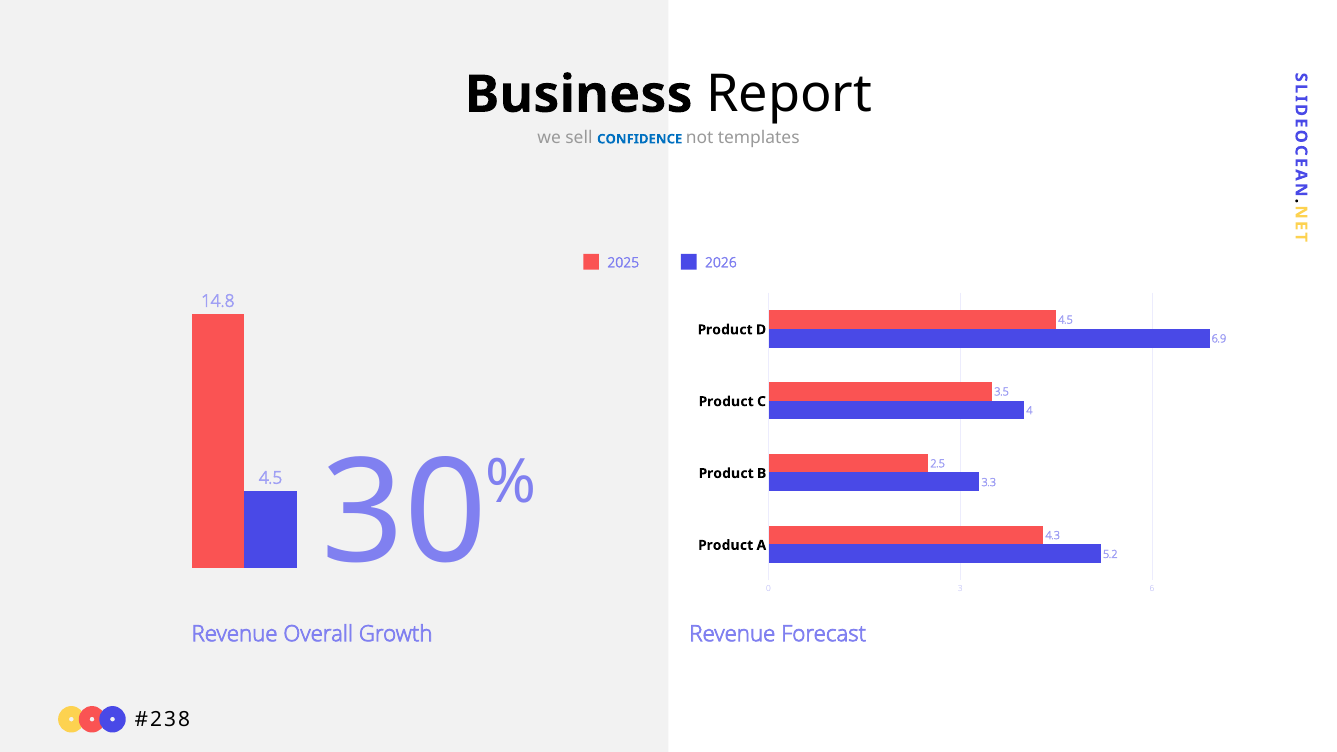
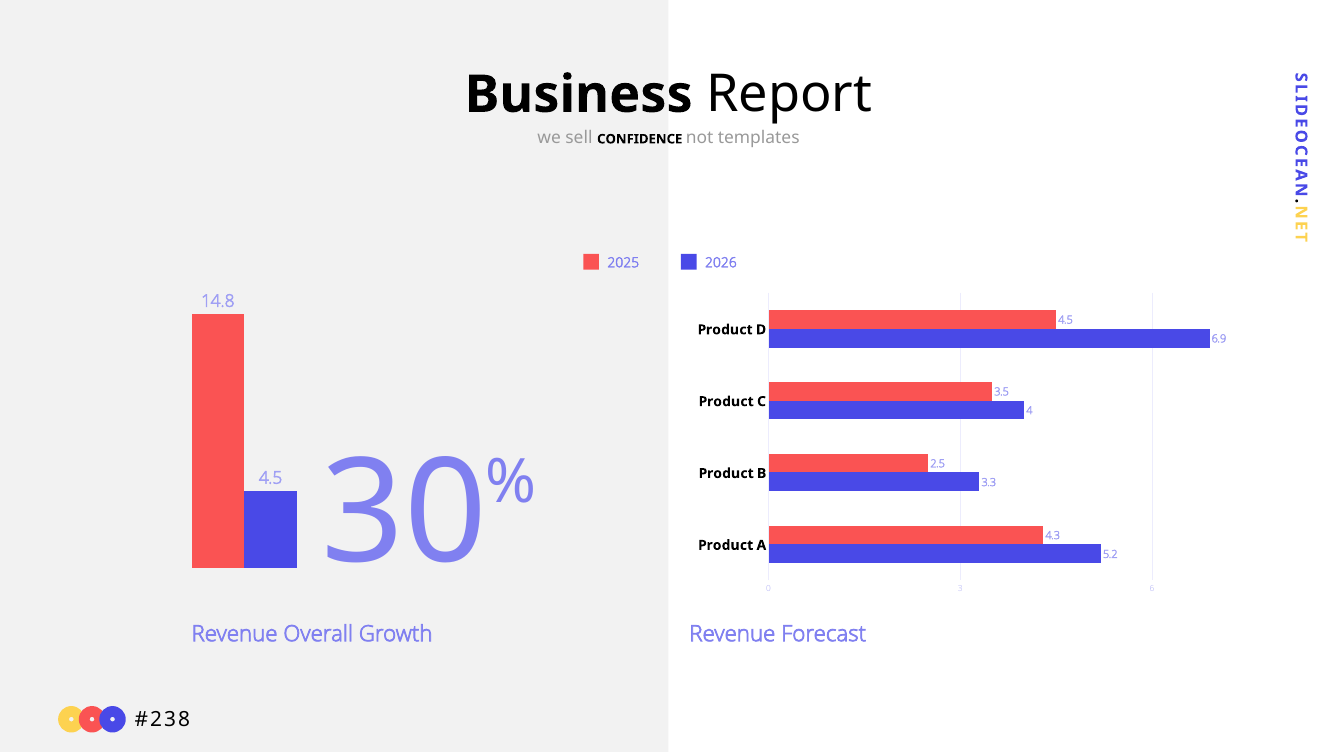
CONFIDENCE colour: blue -> black (640, 139)
